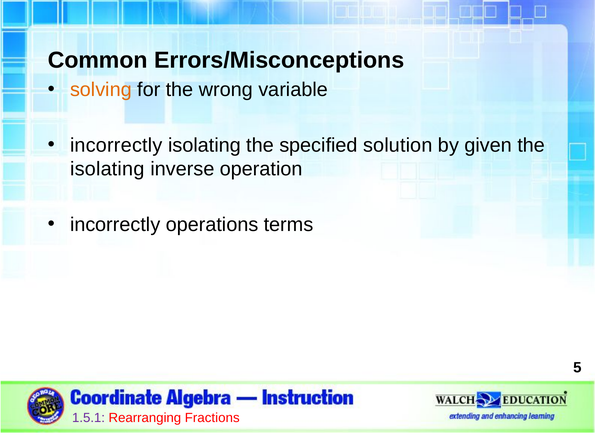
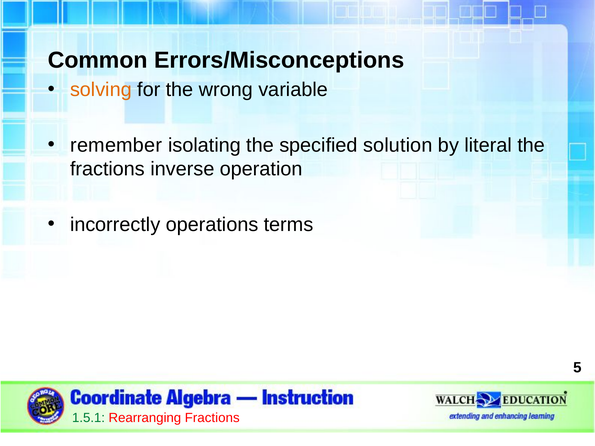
incorrectly: incorrectly -> remember (116, 145)
given: given -> literal (488, 145)
isolating: isolating -> fractions (107, 169)
1.5.1 colour: purple -> green (89, 418)
